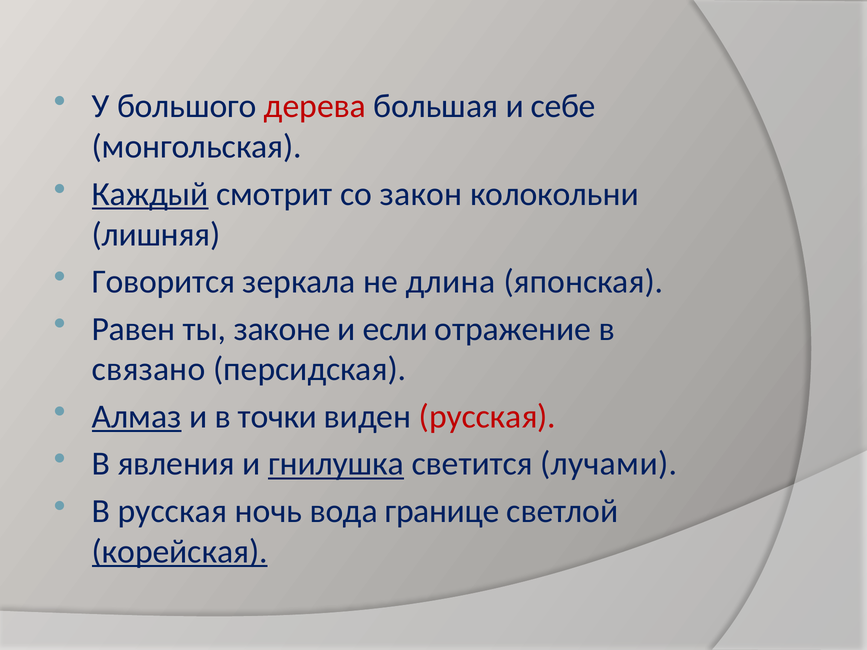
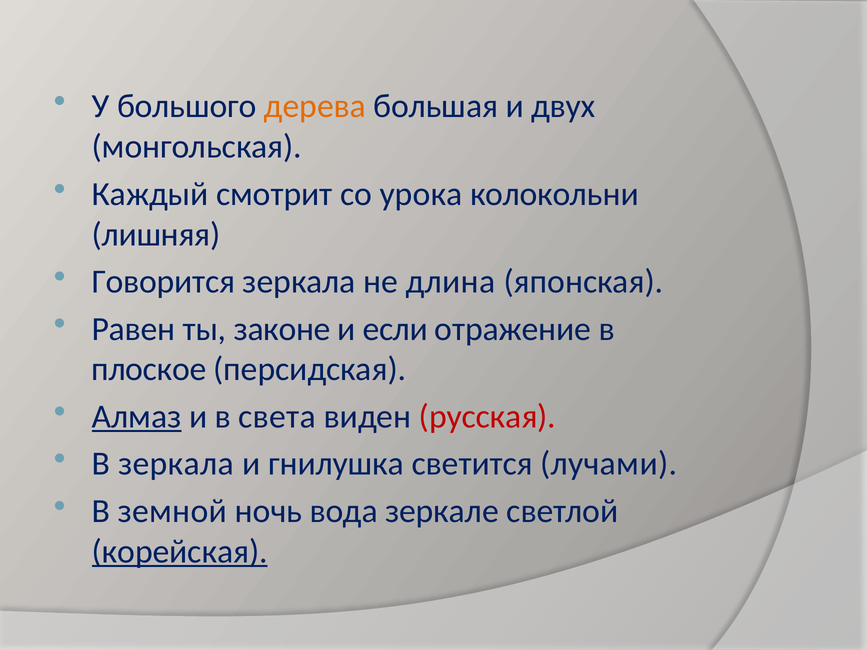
дерева colour: red -> orange (315, 106)
себе: себе -> двух (563, 106)
Каждый underline: present -> none (150, 194)
закон: закон -> урока (421, 194)
связано: связано -> плоское (149, 369)
точки: точки -> света (277, 417)
В явления: явления -> зеркала (176, 464)
гнилушка underline: present -> none (336, 464)
В русская: русская -> земной (172, 511)
границе: границе -> зеркале (442, 511)
